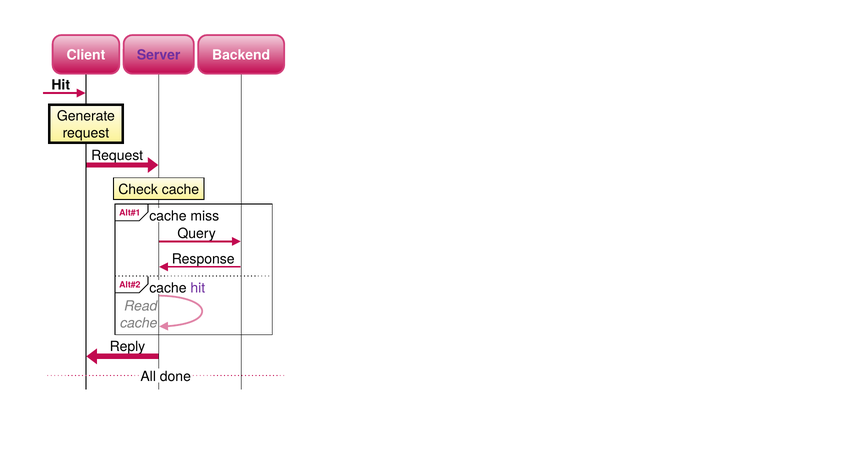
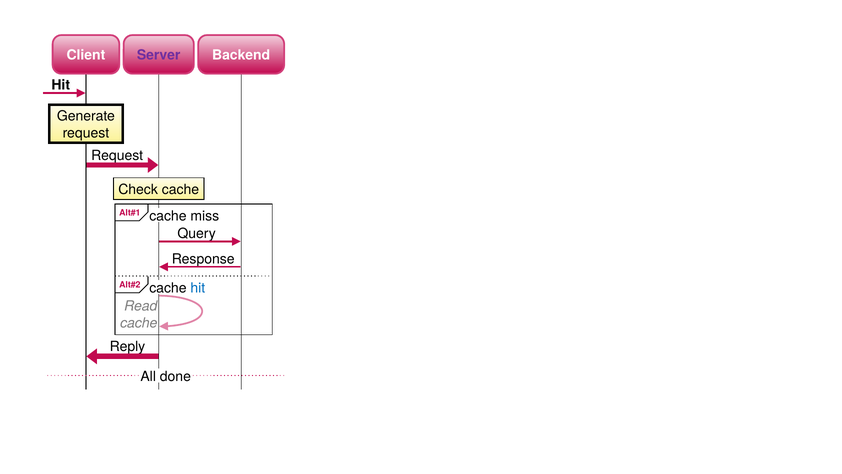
hit colour: purple -> blue (198, 288)
